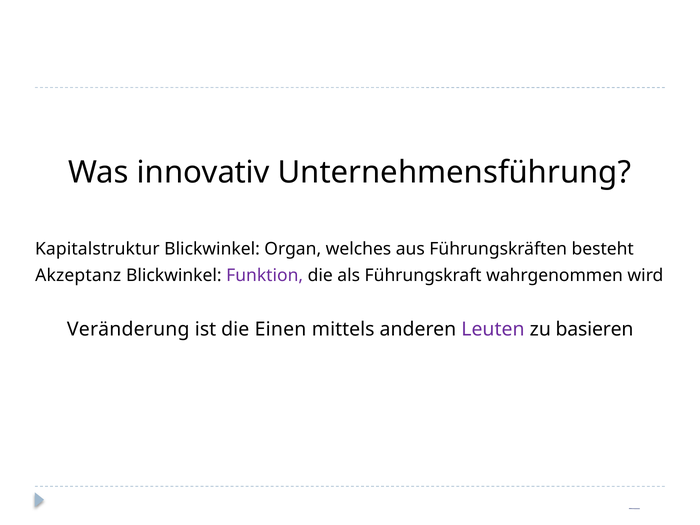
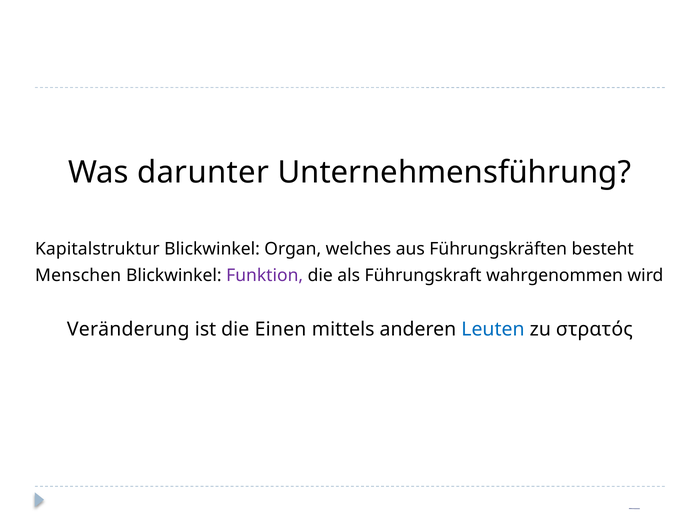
innovativ: innovativ -> darunter (203, 172)
Akzeptanz: Akzeptanz -> Menschen (78, 275)
Leuten colour: purple -> blue (493, 329)
basieren: basieren -> στρατός (594, 329)
